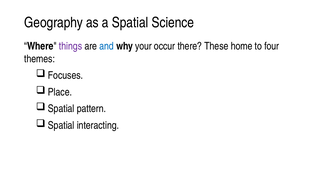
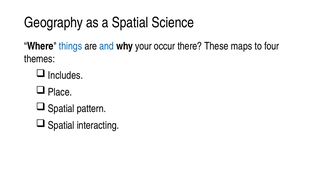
things colour: purple -> blue (71, 46)
home: home -> maps (242, 46)
Focuses: Focuses -> Includes (65, 76)
